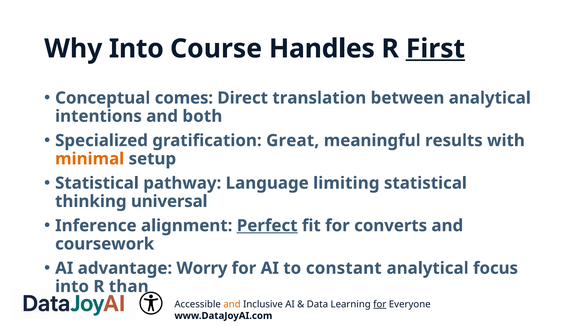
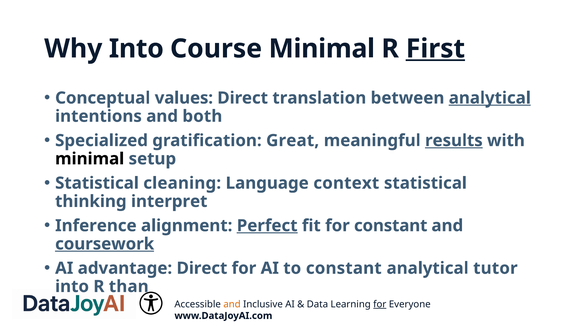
Course Handles: Handles -> Minimal (322, 49)
comes: comes -> values (184, 98)
analytical underline: none -> present (490, 98)
results underline: none -> present (454, 141)
minimal colour: orange -> black (90, 159)
pathway: pathway -> cleaning (182, 183)
limiting: limiting -> context (346, 183)
universal: universal -> interpret (169, 202)
for converts: converts -> constant (391, 226)
coursework underline: none -> present (105, 244)
advantage Worry: Worry -> Direct (202, 268)
focus: focus -> tutor (495, 268)
